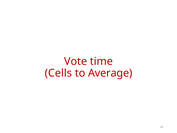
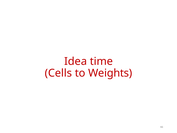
Vote: Vote -> Idea (76, 61)
Average: Average -> Weights (110, 73)
